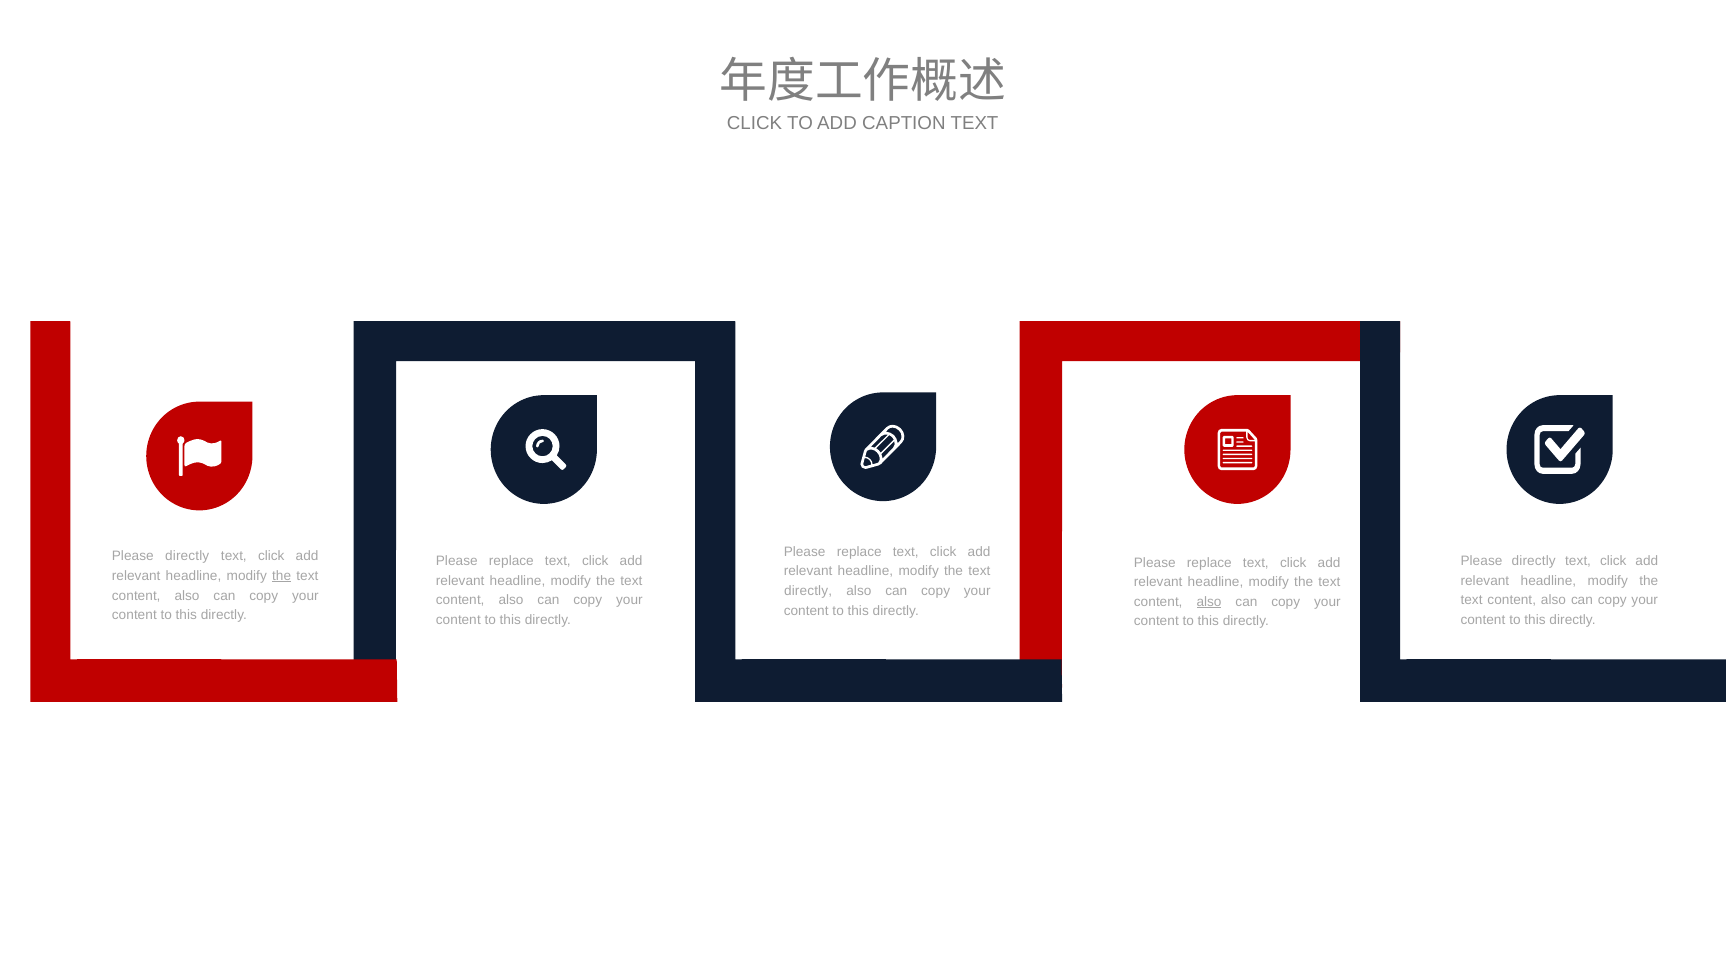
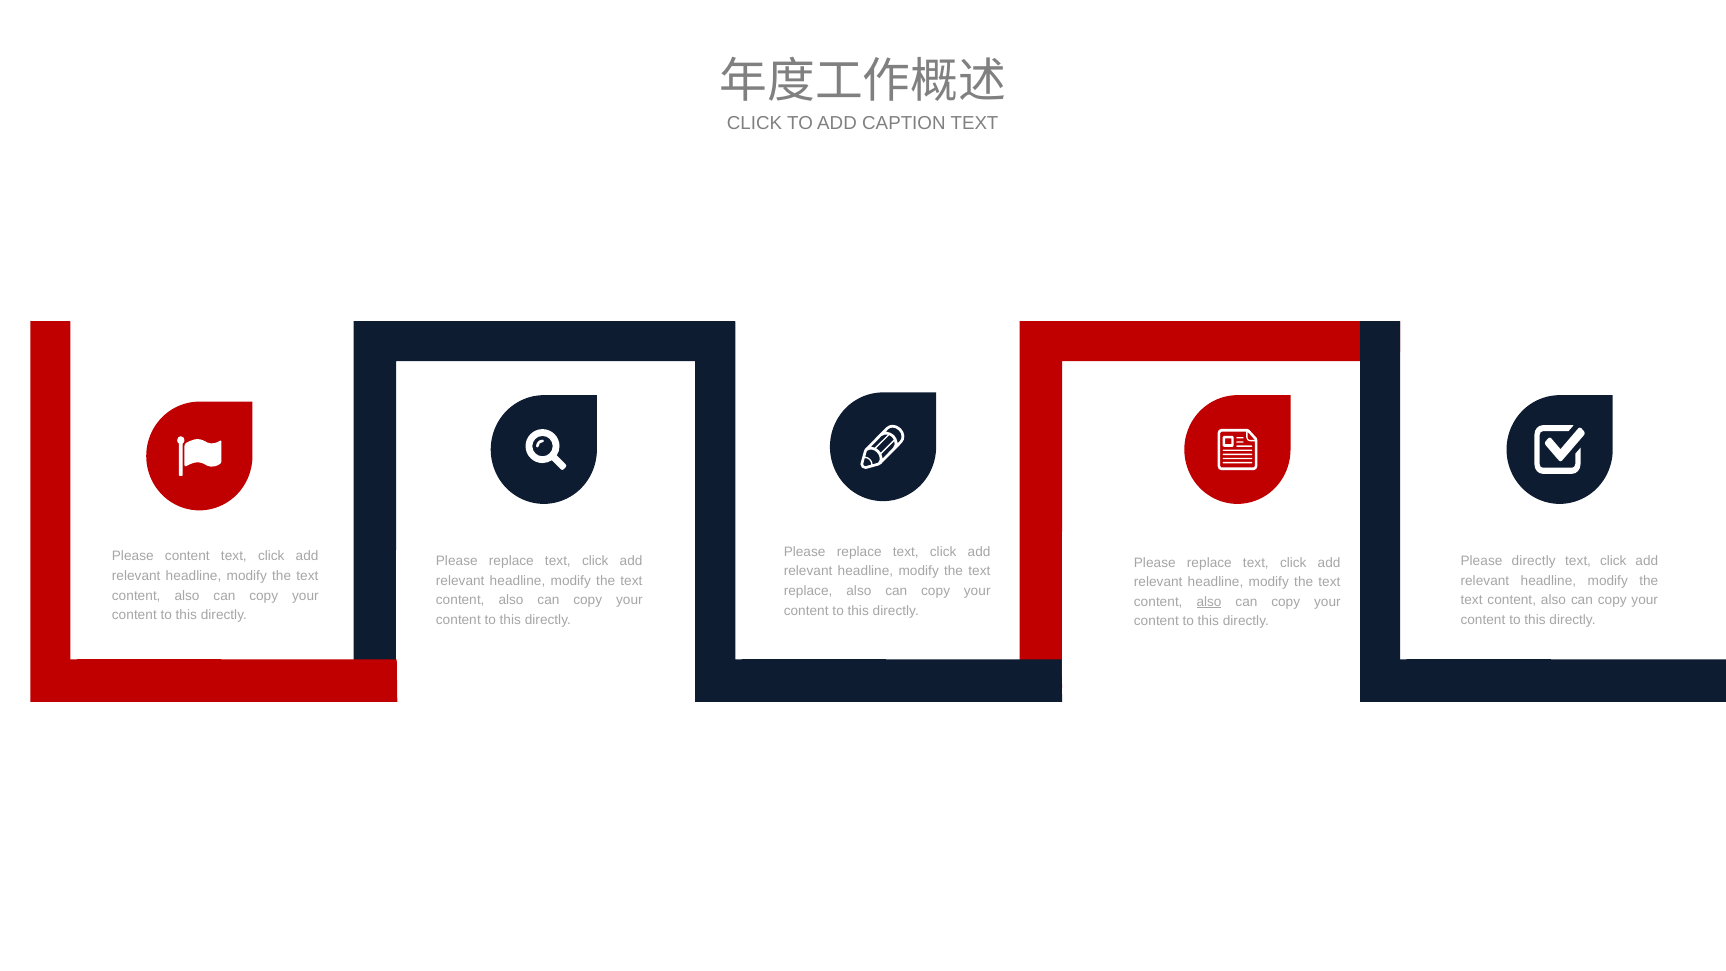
directly: directly -> content (187, 556)
the underline: present -> none (282, 576)
directly: directly -> replace (808, 591)
